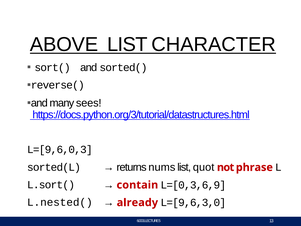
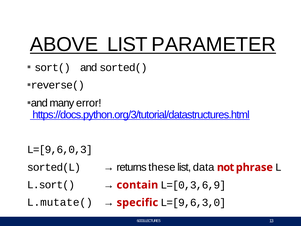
CHARACTER: CHARACTER -> PARAMETER (214, 44)
sees: sees -> error (89, 103)
nums: nums -> these (162, 167)
quot: quot -> data (204, 167)
already: already -> specific (137, 202)
L.nested(: L.nested( -> L.mutate( (60, 202)
